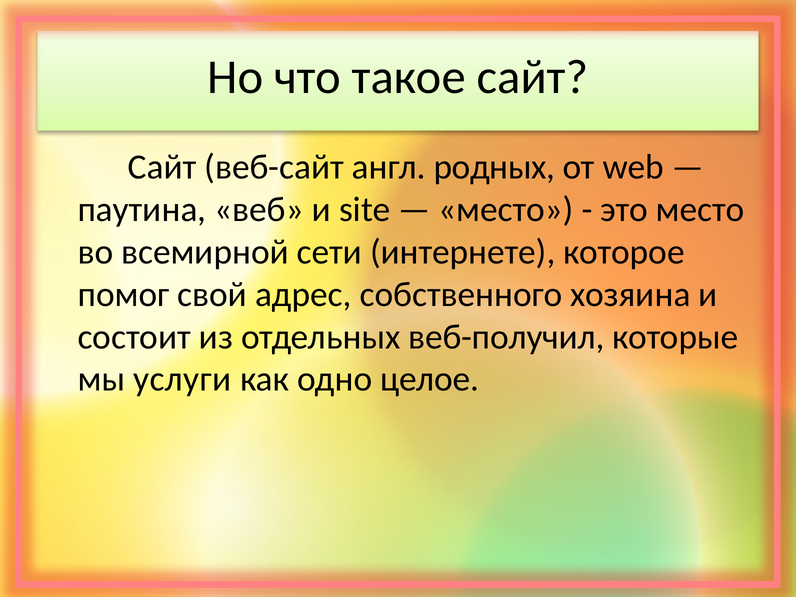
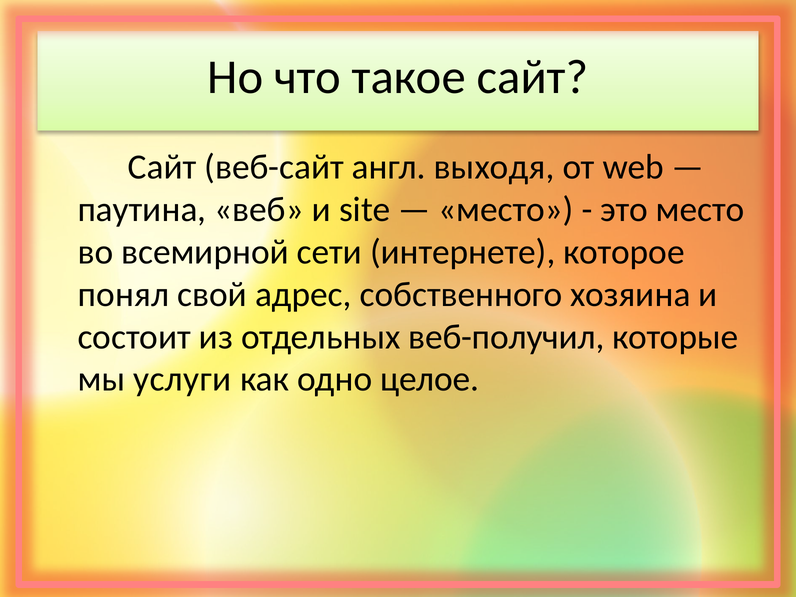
родных: родных -> выходя (494, 167)
помог: помог -> понял (123, 294)
